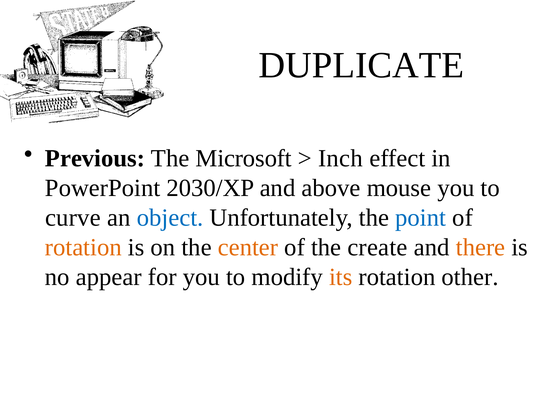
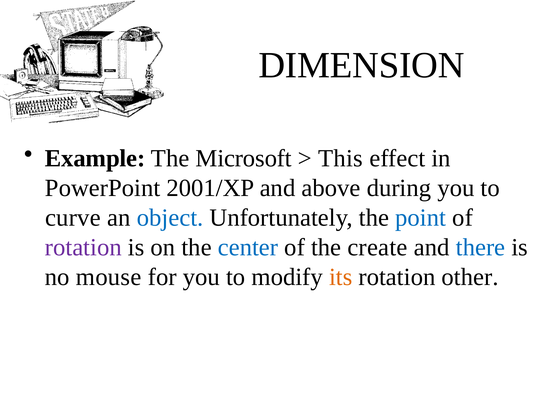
DUPLICATE: DUPLICATE -> DIMENSION (361, 65)
Previous: Previous -> Example (95, 158)
Inch: Inch -> This (340, 158)
2030/XP: 2030/XP -> 2001/XP (210, 188)
mouse: mouse -> during (399, 188)
rotation colour: orange -> purple (83, 247)
center colour: orange -> blue (248, 247)
there colour: orange -> blue (481, 247)
appear: appear -> mouse (109, 277)
